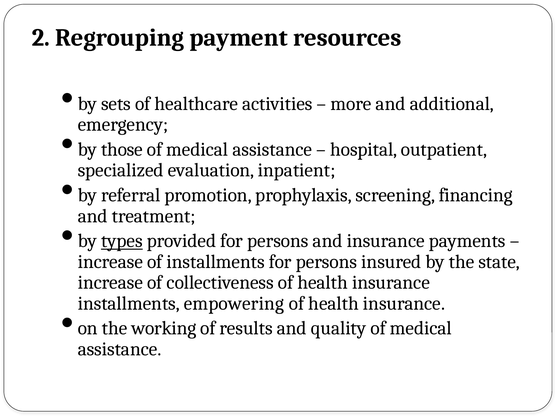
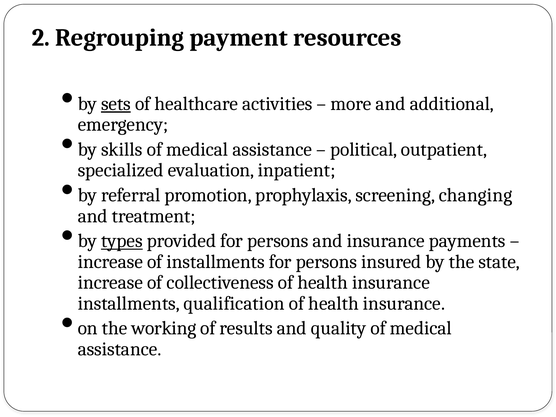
sets underline: none -> present (116, 104)
those: those -> skills (122, 149)
hospital: hospital -> political (364, 149)
financing: financing -> changing (475, 195)
empowering: empowering -> qualification (234, 303)
